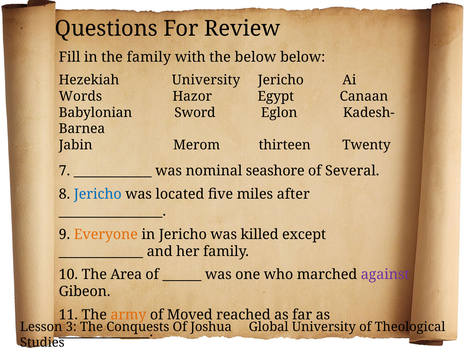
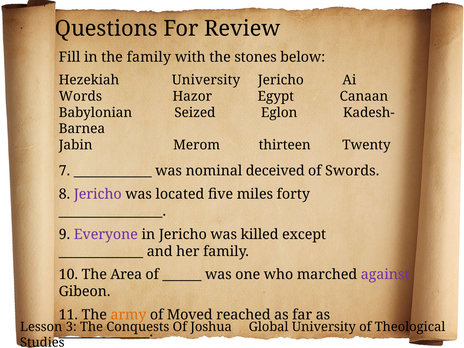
the below: below -> stones (256, 57)
Sword: Sword -> Seized (195, 113)
seashore: seashore -> deceived (275, 171)
Several: Several -> Swords (352, 171)
Jericho colour: blue -> purple (98, 194)
after: after -> forty (293, 194)
Everyone colour: orange -> purple (106, 234)
